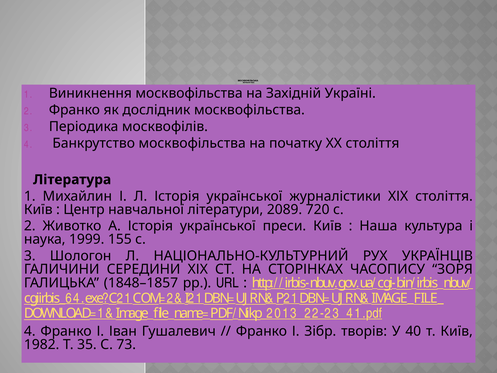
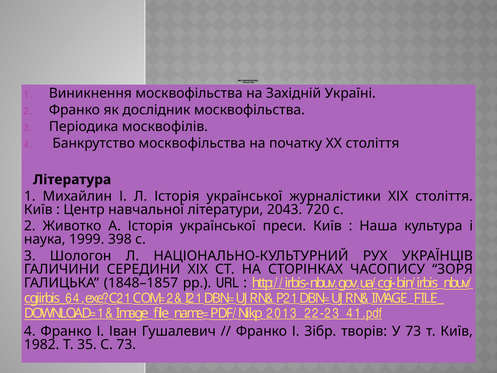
2089: 2089 -> 2043 (285, 209)
155: 155 -> 398 (120, 239)
У 40: 40 -> 73 (413, 331)
